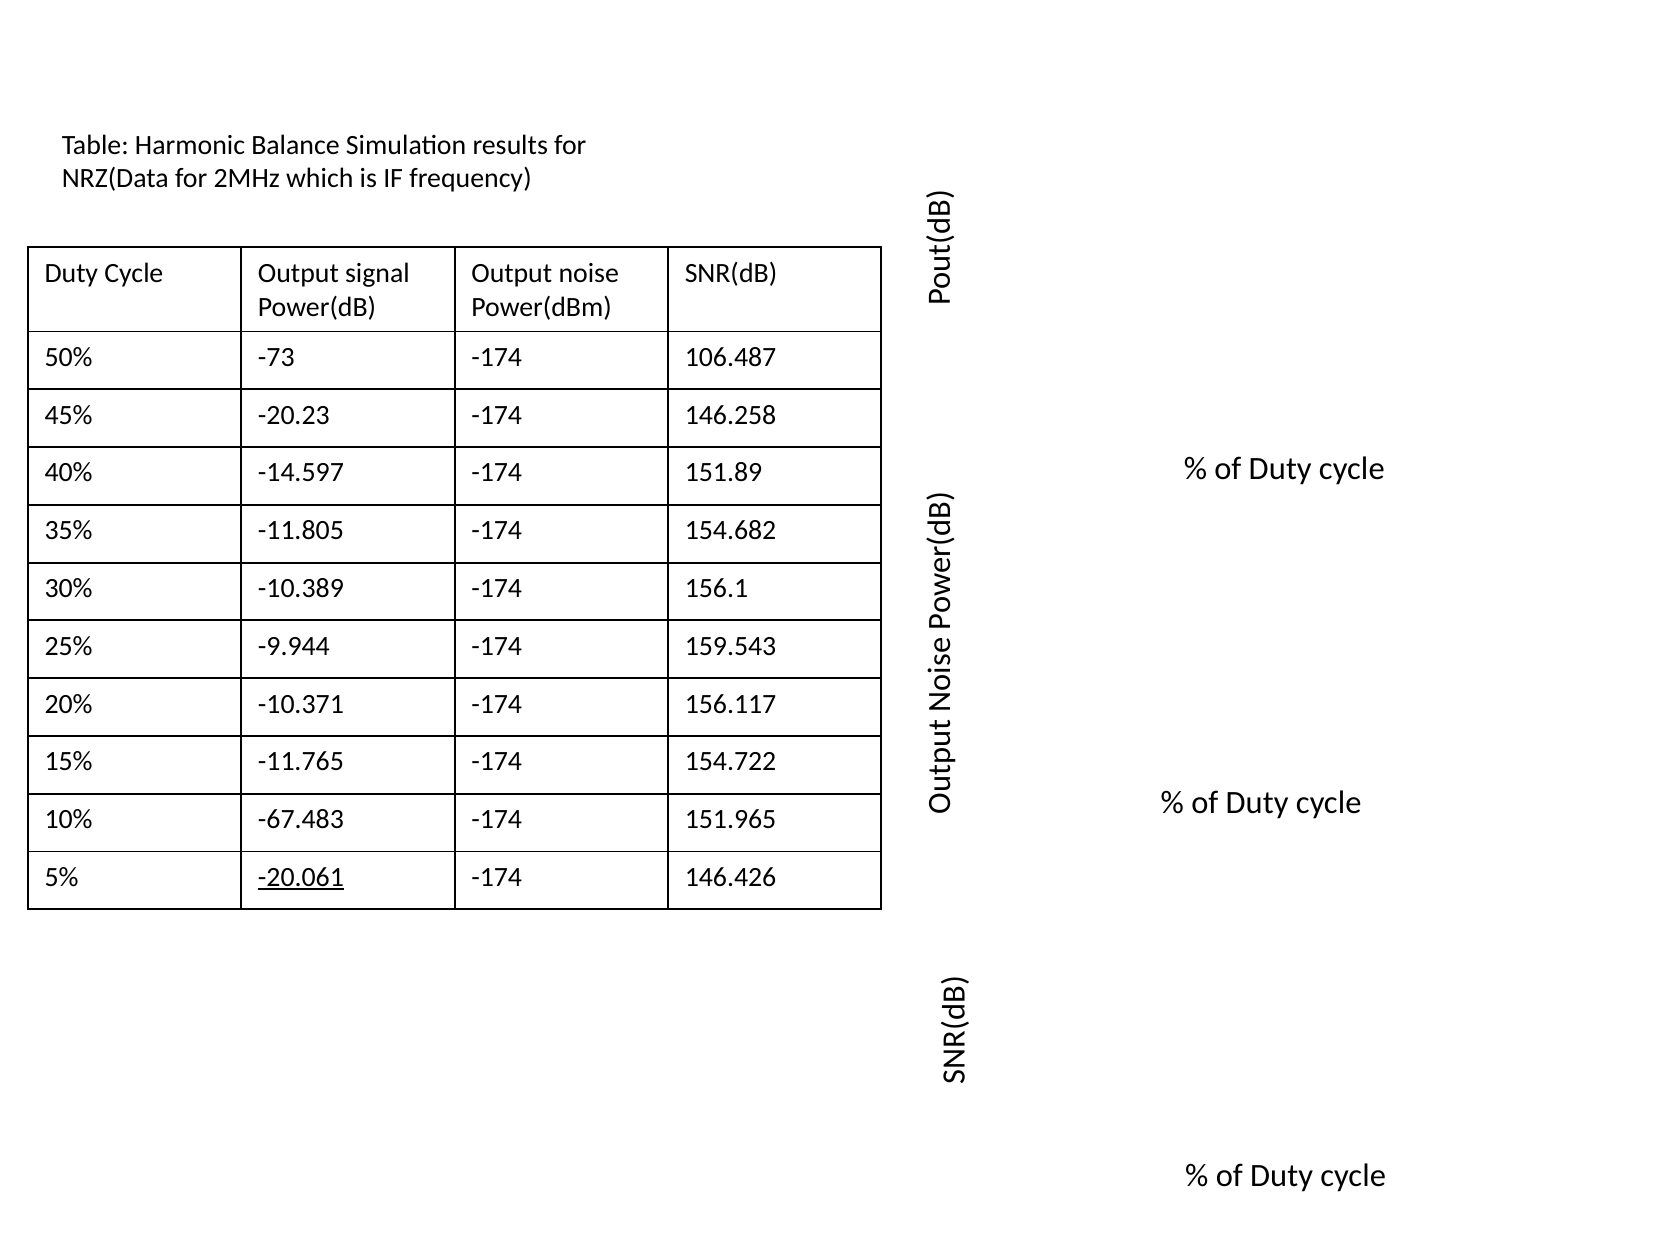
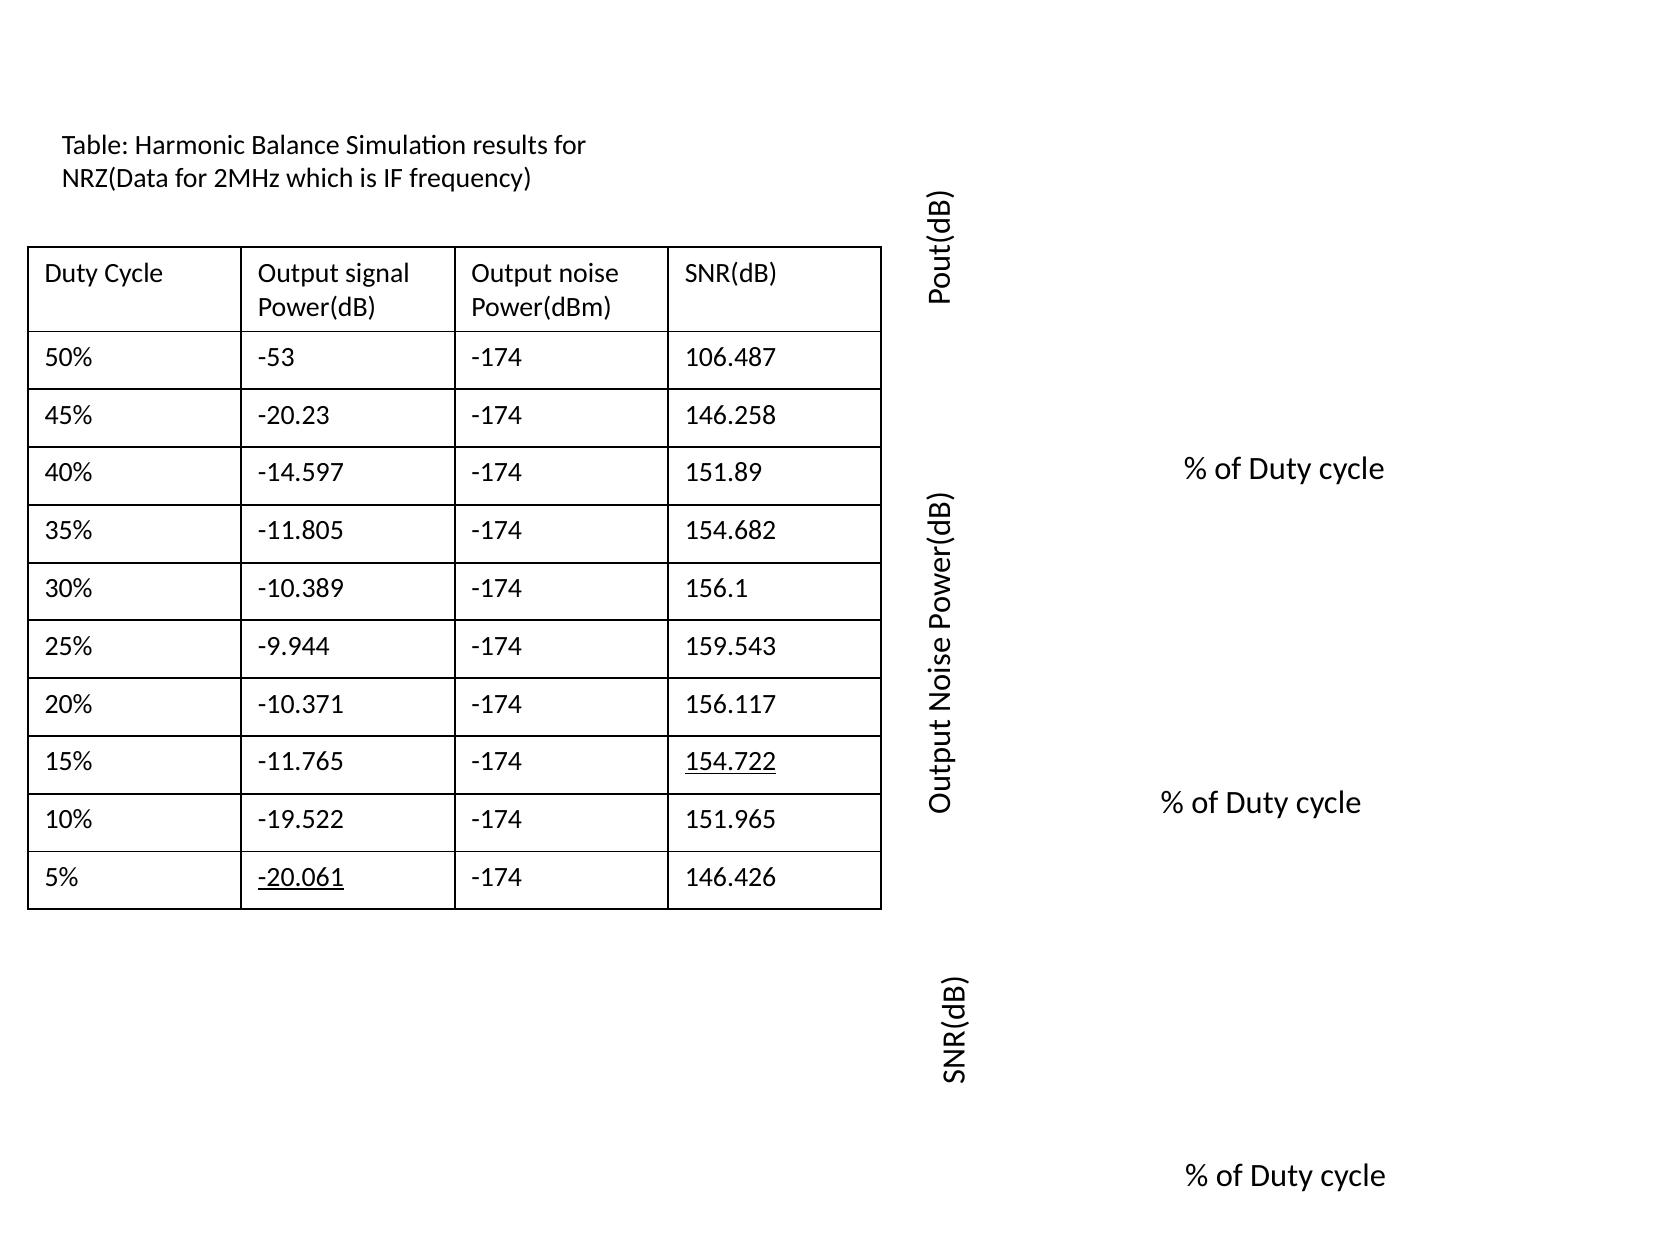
-73: -73 -> -53 (276, 357)
154.722 underline: none -> present (731, 761)
-67.483: -67.483 -> -19.522 (301, 819)
